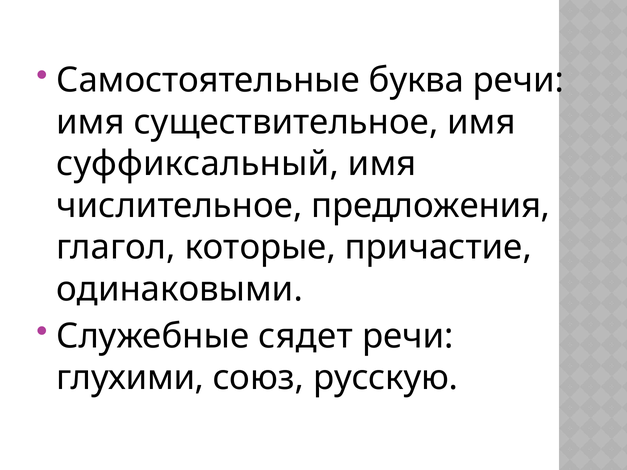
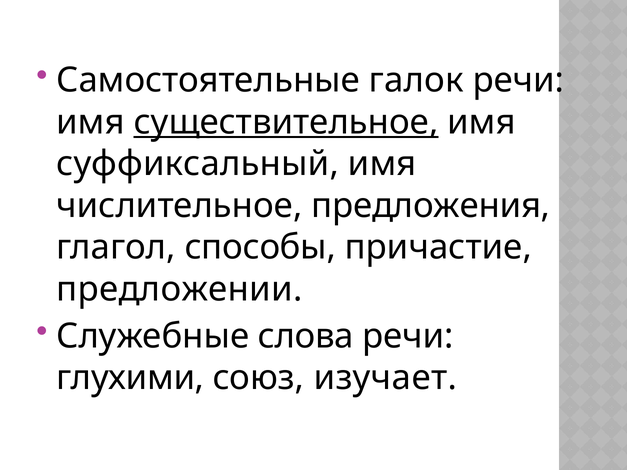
буква: буква -> галок (416, 80)
существительное underline: none -> present (286, 122)
которые: которые -> способы (260, 247)
одинаковыми: одинаковыми -> предложении (179, 289)
сядет: сядет -> слова (306, 336)
русскую: русскую -> изучает (385, 378)
